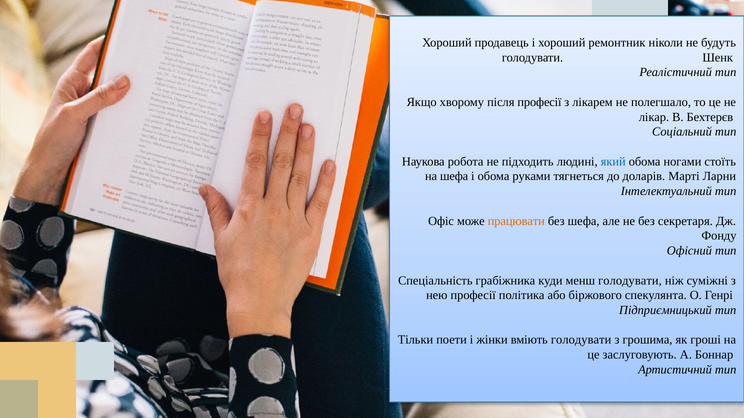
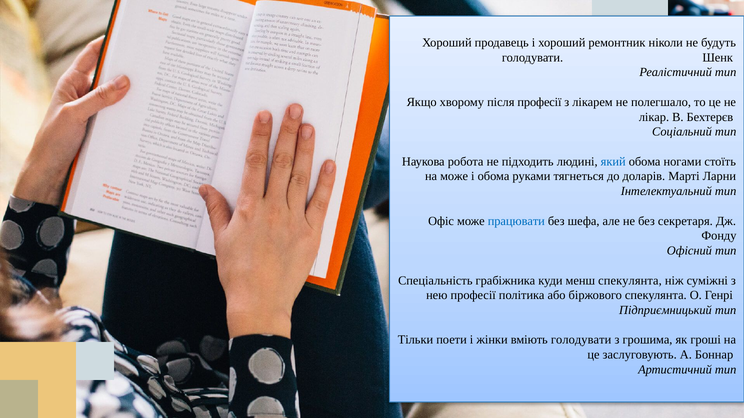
на шефа: шефа -> може (454, 177)
працювати colour: orange -> blue (516, 221)
менш голодувати: голодувати -> спекулянта (630, 281)
